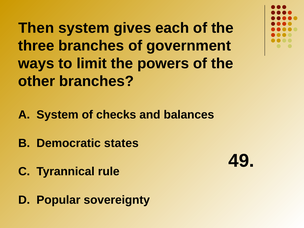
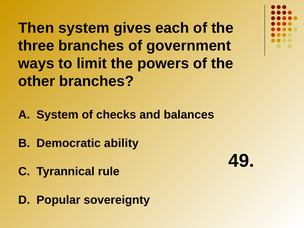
states: states -> ability (121, 143)
